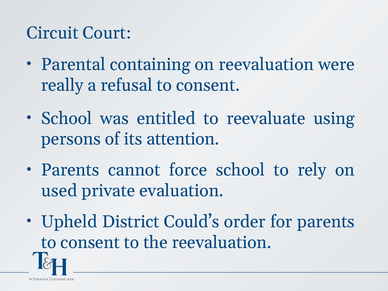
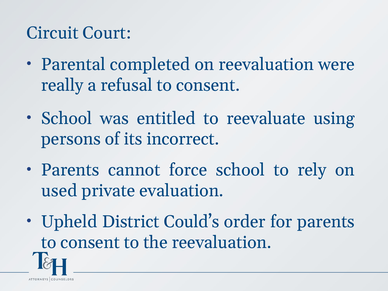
containing: containing -> completed (150, 64)
attention: attention -> incorrect (183, 139)
